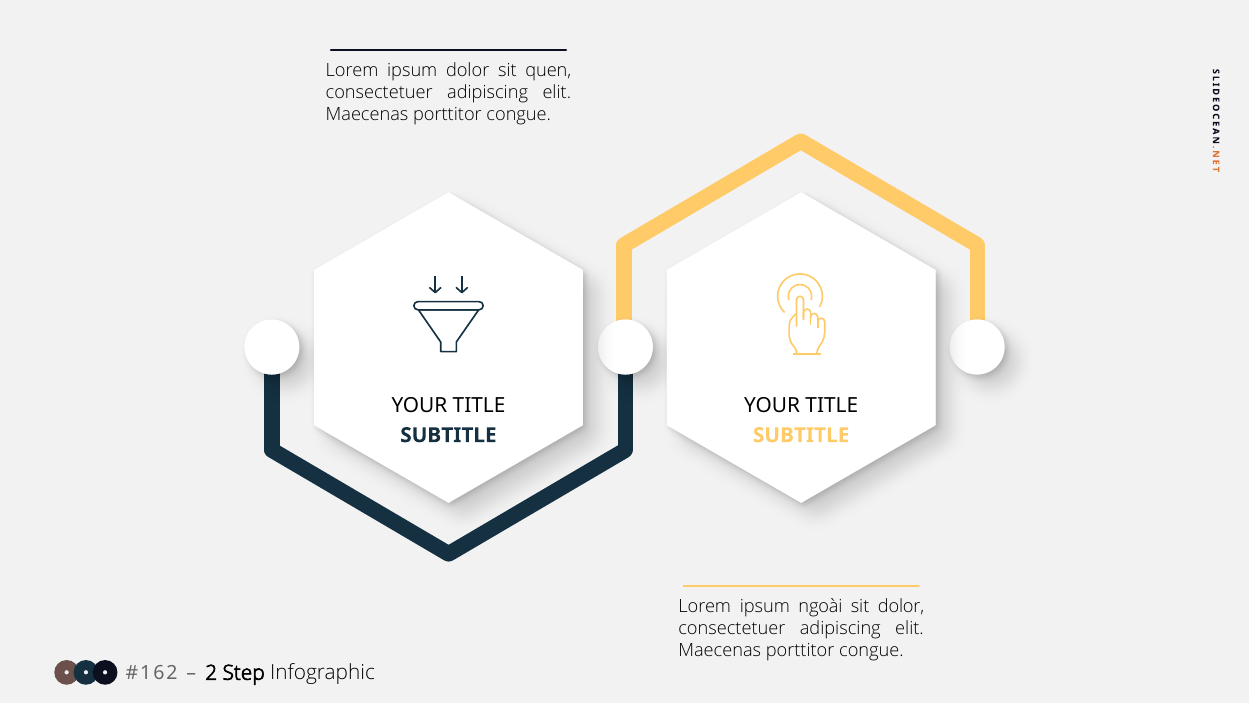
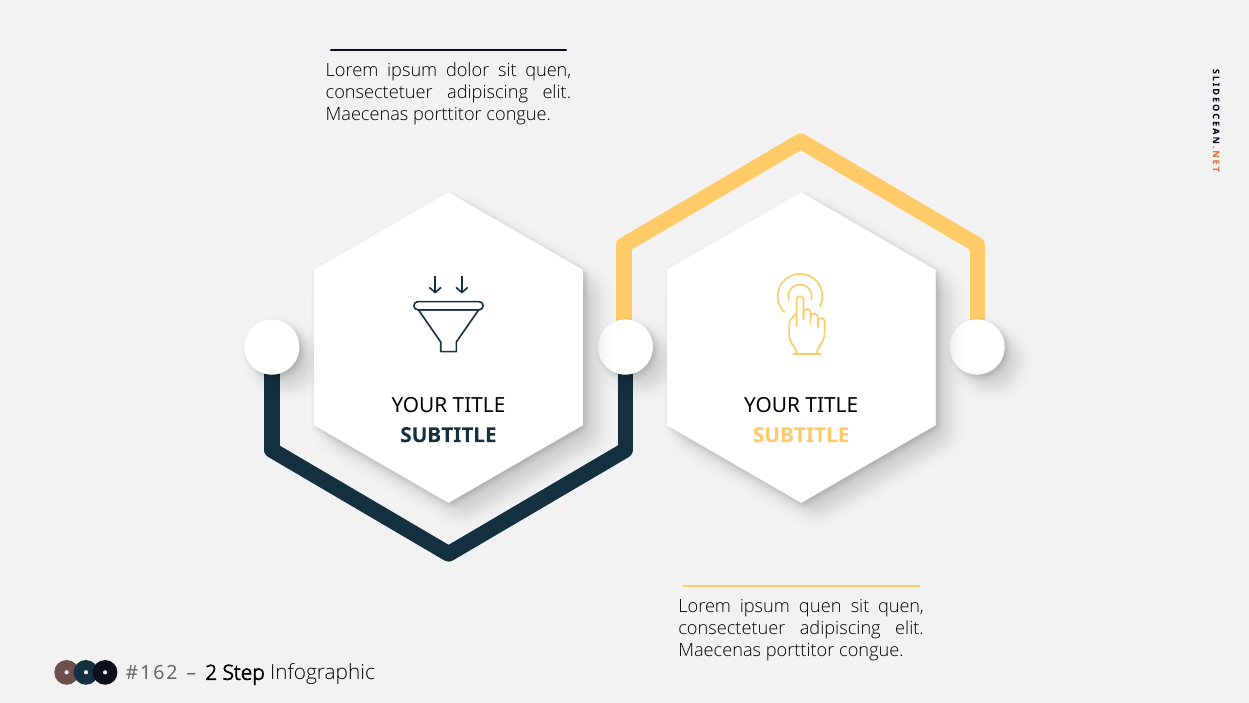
ipsum ngoài: ngoài -> quen (820, 607)
dolor: dolor -> quen (901, 607)
